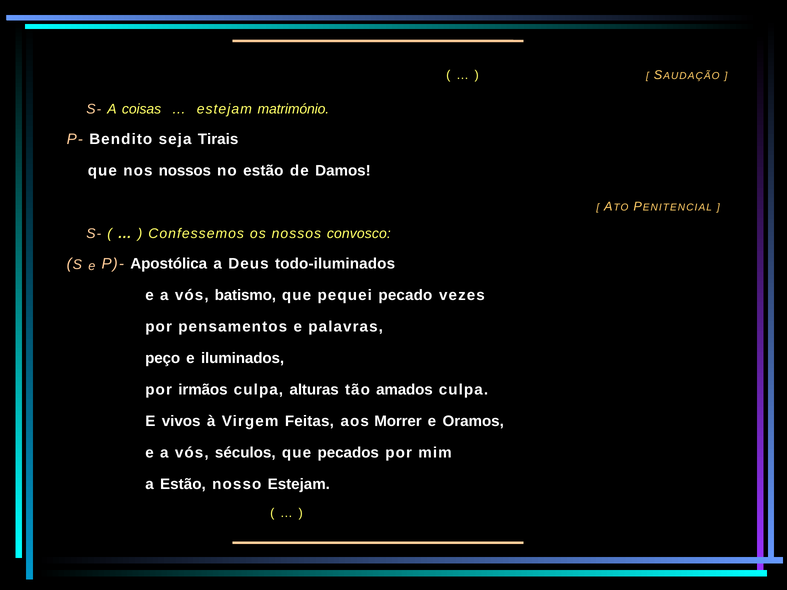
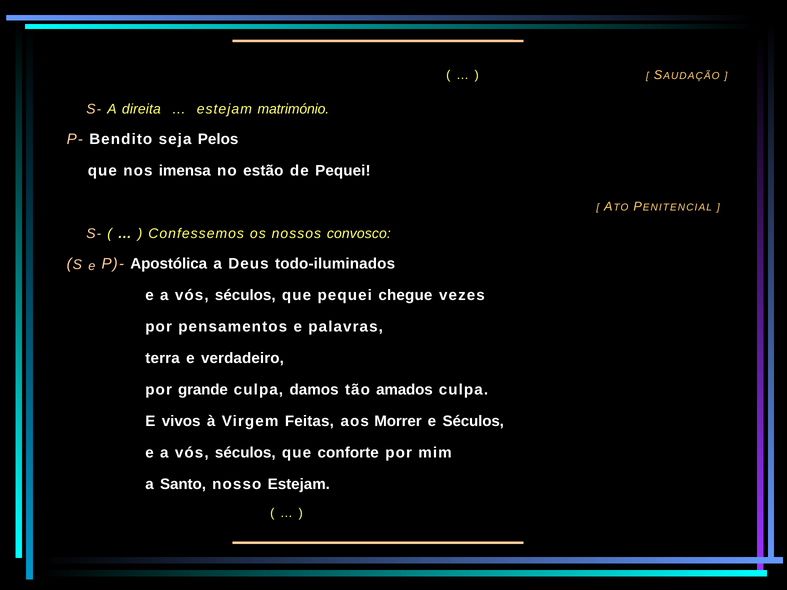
coisas: coisas -> direita (141, 109)
Tirais: Tirais -> Pelos (218, 139)
nos nossos: nossos -> imensa (185, 171)
de Damos: Damos -> Pequei (343, 171)
batismo: batismo -> séculos (245, 295)
pecado: pecado -> chegue (405, 295)
peço: peço -> terra (163, 358)
iluminados: iluminados -> verdadeiro (242, 358)
irmãos: irmãos -> grande (203, 390)
alturas: alturas -> damos (314, 390)
e Oramos: Oramos -> Séculos (473, 421)
pecados: pecados -> conforte (348, 453)
a Estão: Estão -> Santo (183, 484)
